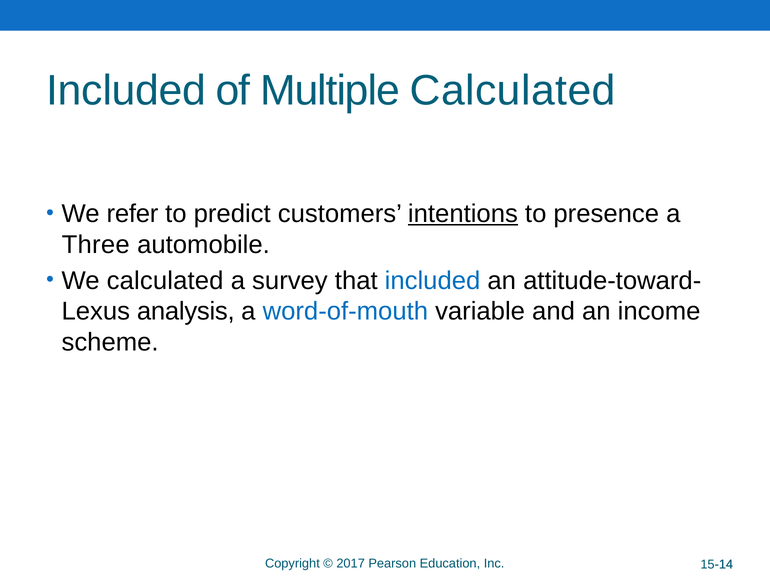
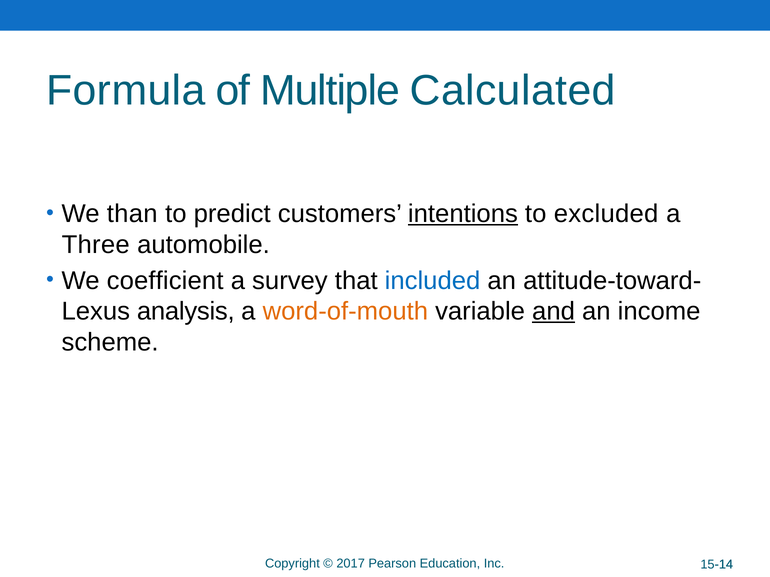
Included: Included -> Formula (126, 91)
refer: refer -> than (132, 214)
presence: presence -> excluded (606, 214)
We calculated: calculated -> coefficient (165, 281)
word-of-mouth colour: blue -> orange (345, 312)
and underline: none -> present (554, 312)
